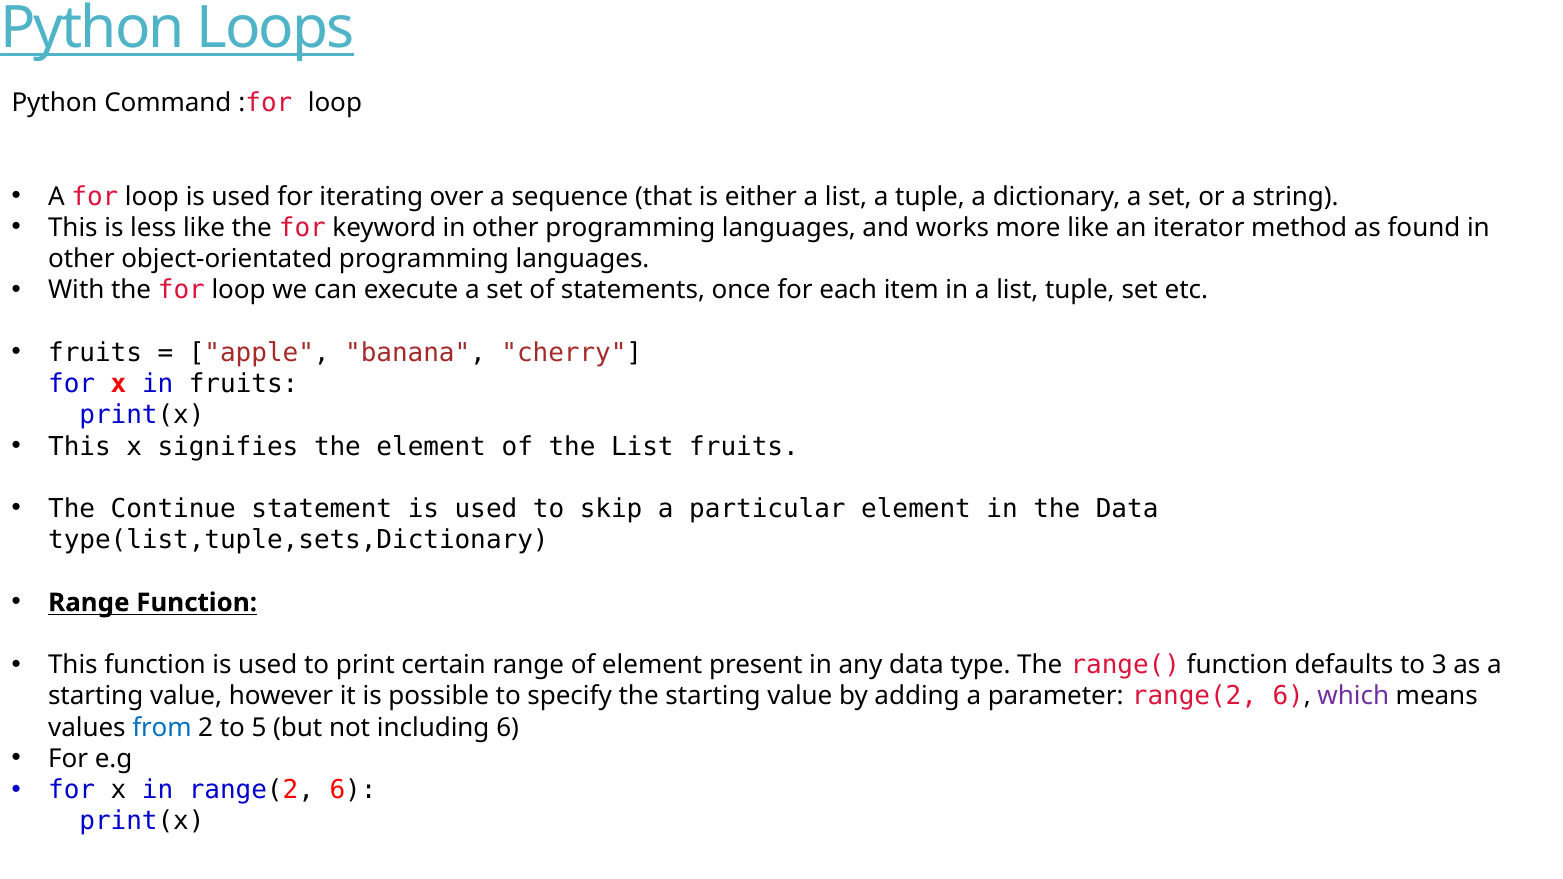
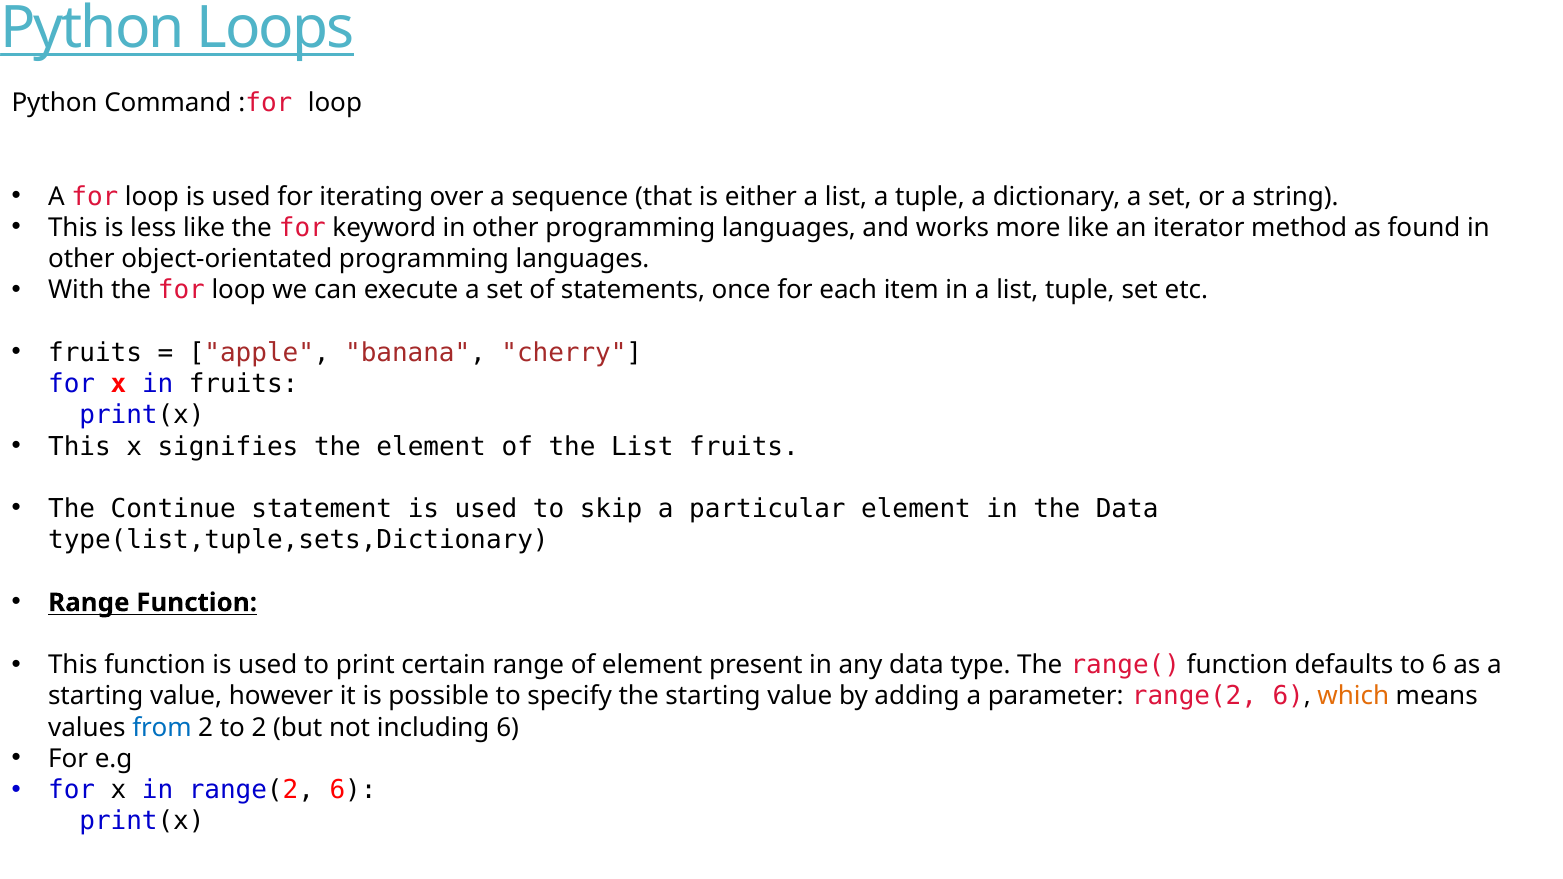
to 3: 3 -> 6 (1439, 665)
which colour: purple -> orange (1353, 696)
to 5: 5 -> 2 (259, 728)
